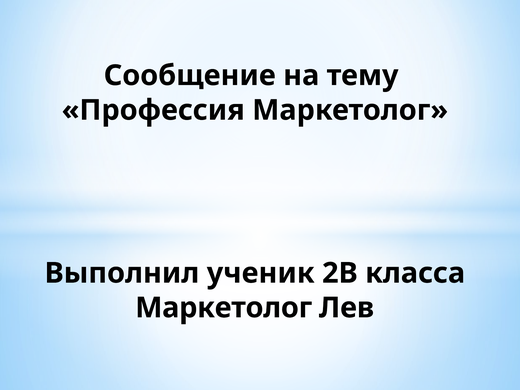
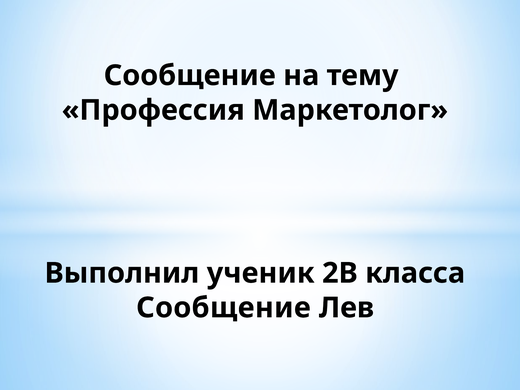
Маркетолог: Маркетолог -> Сообщение (223, 308)
